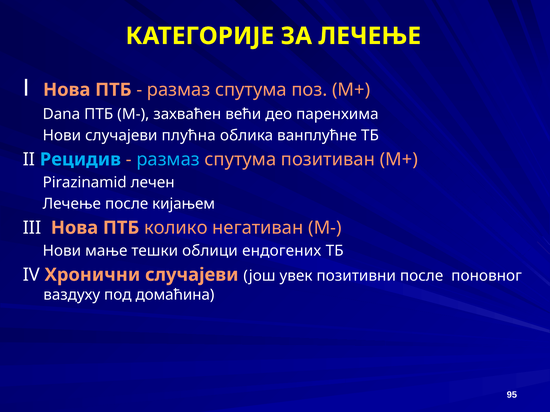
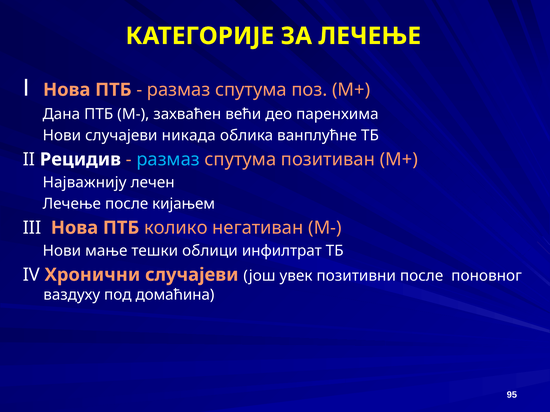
Dana: Dana -> Дана (61, 114)
плућна: плућна -> никада (189, 136)
Рецидив colour: light blue -> white (80, 160)
Pirazinamid: Pirazinamid -> Најважнију (85, 183)
ендогених: ендогених -> инфилтрат (282, 251)
